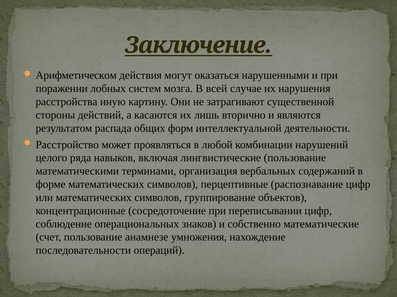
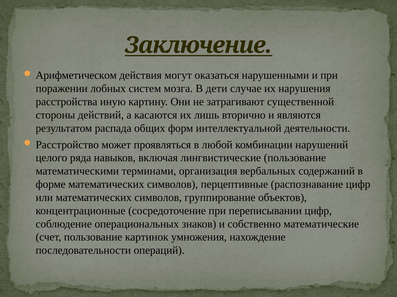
всей: всей -> дети (217, 89)
анамнезе: анамнезе -> картинок (147, 238)
